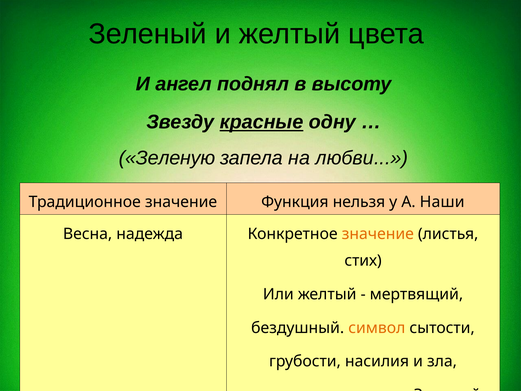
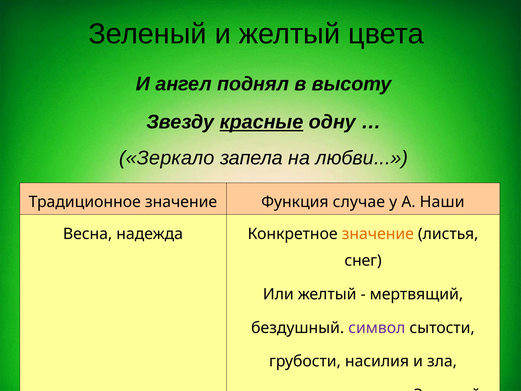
Зеленую: Зеленую -> Зеркало (167, 158)
нельзя: нельзя -> случае (359, 202)
стих: стих -> снег (363, 261)
символ colour: orange -> purple (377, 328)
